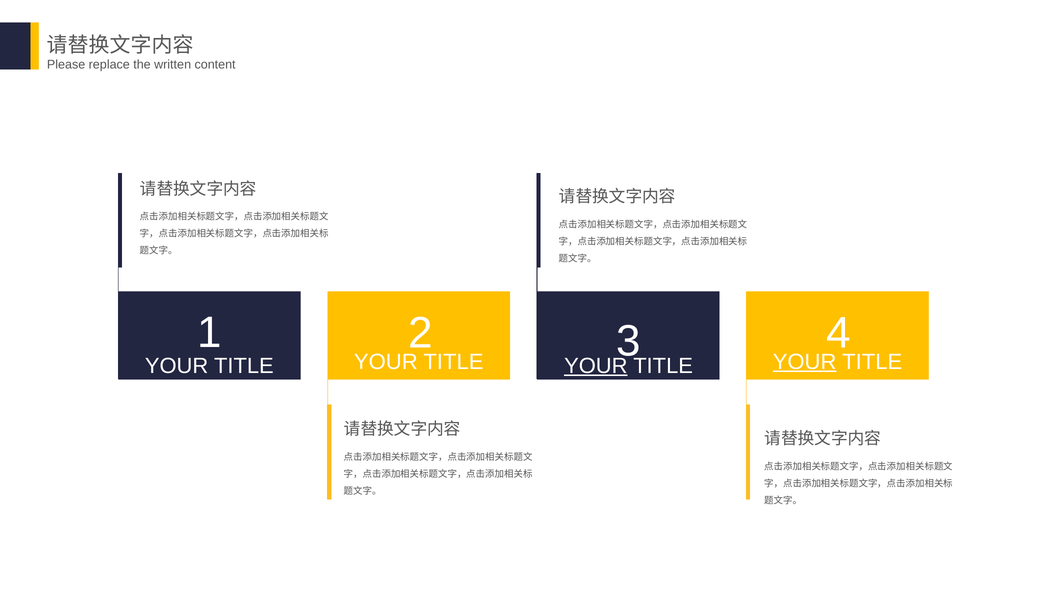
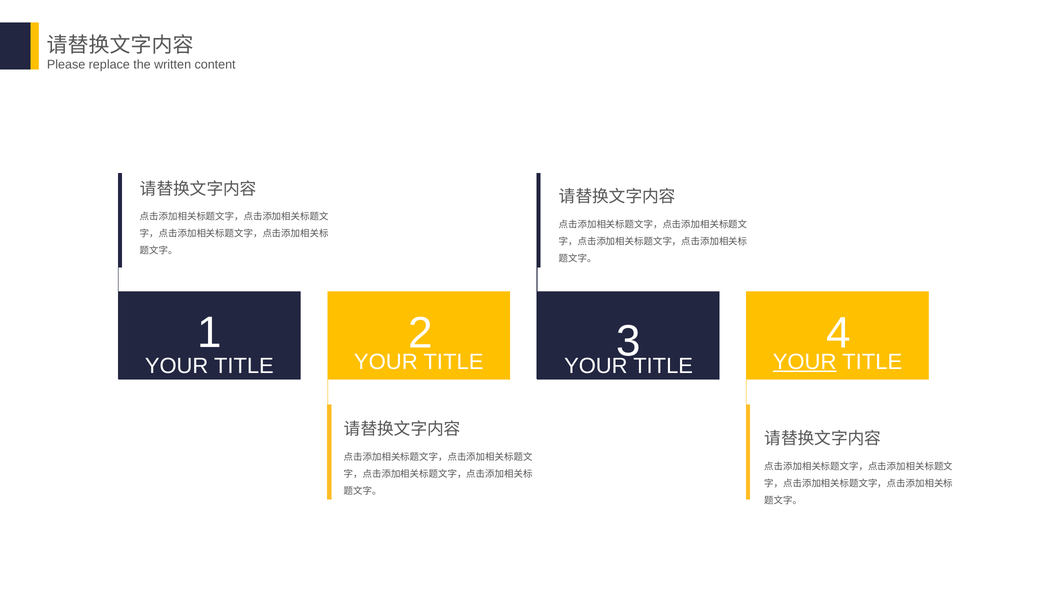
YOUR underline: present -> none (596, 366)
